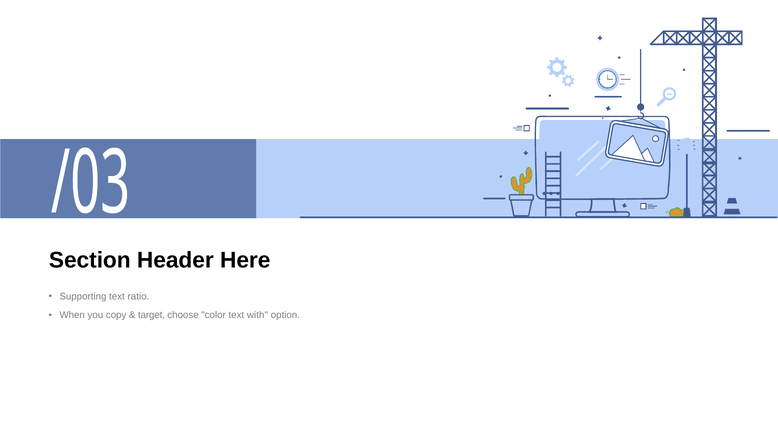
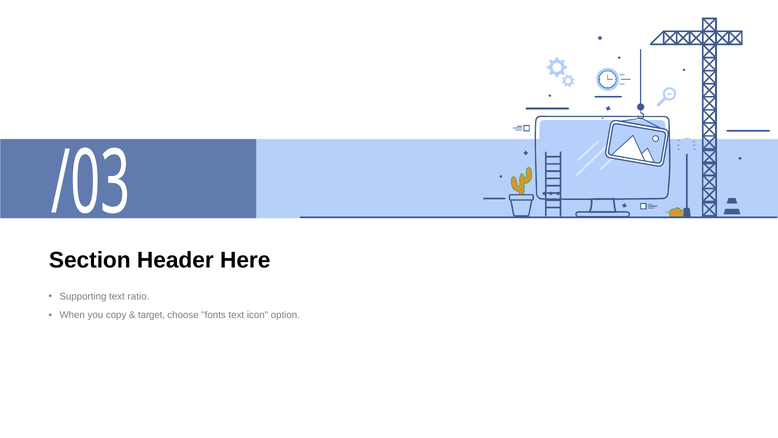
color: color -> fonts (214, 315)
with: with -> icon (258, 315)
